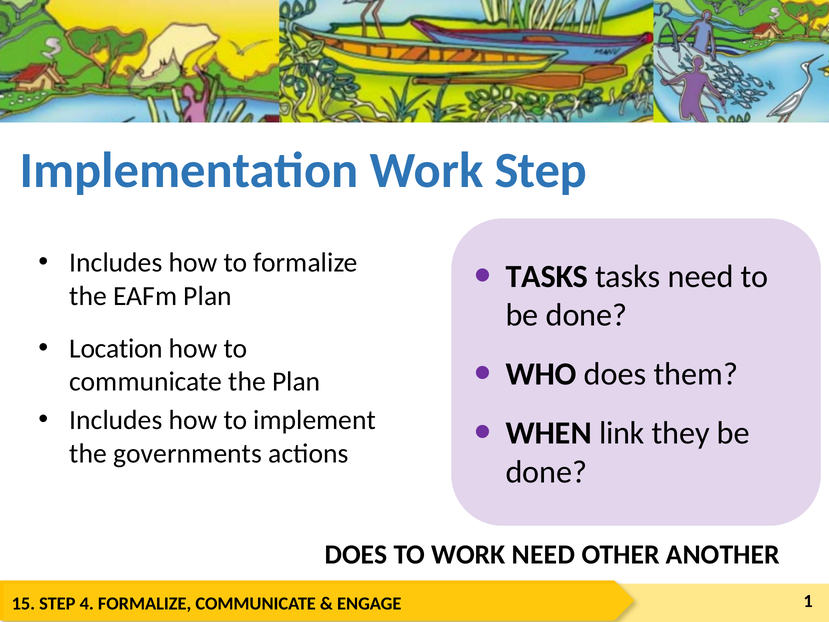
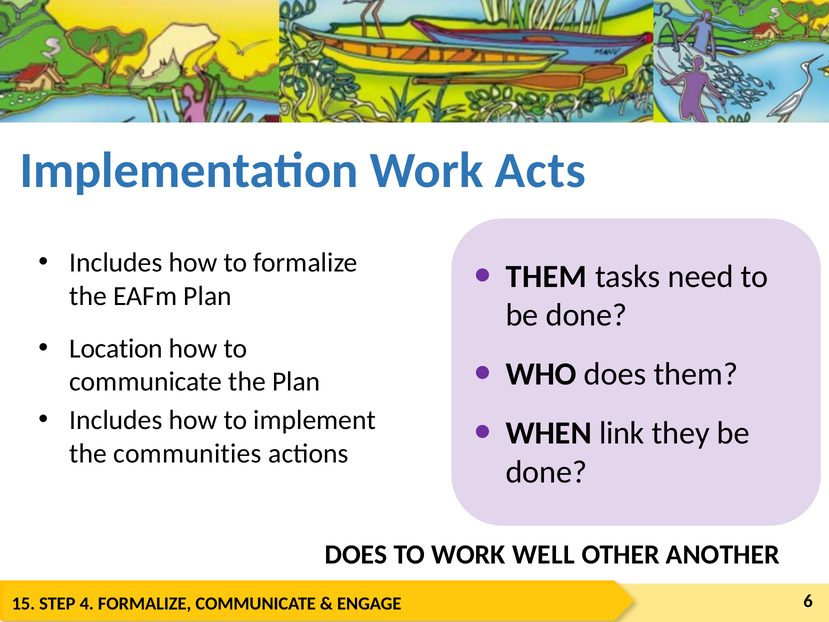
Work Step: Step -> Acts (540, 170)
TASKS: TASKS -> THEM (547, 277)
governments: governments -> communities (187, 453)
WORK NEED: NEED -> WELL (543, 554)
1: 1 -> 6 (808, 601)
